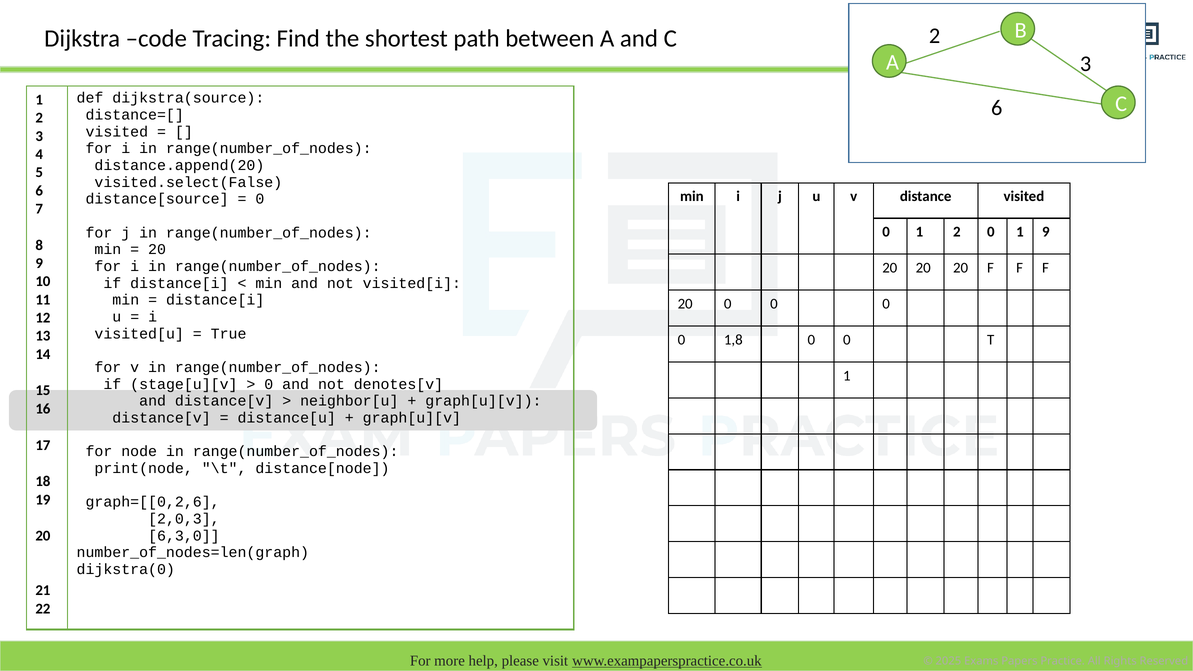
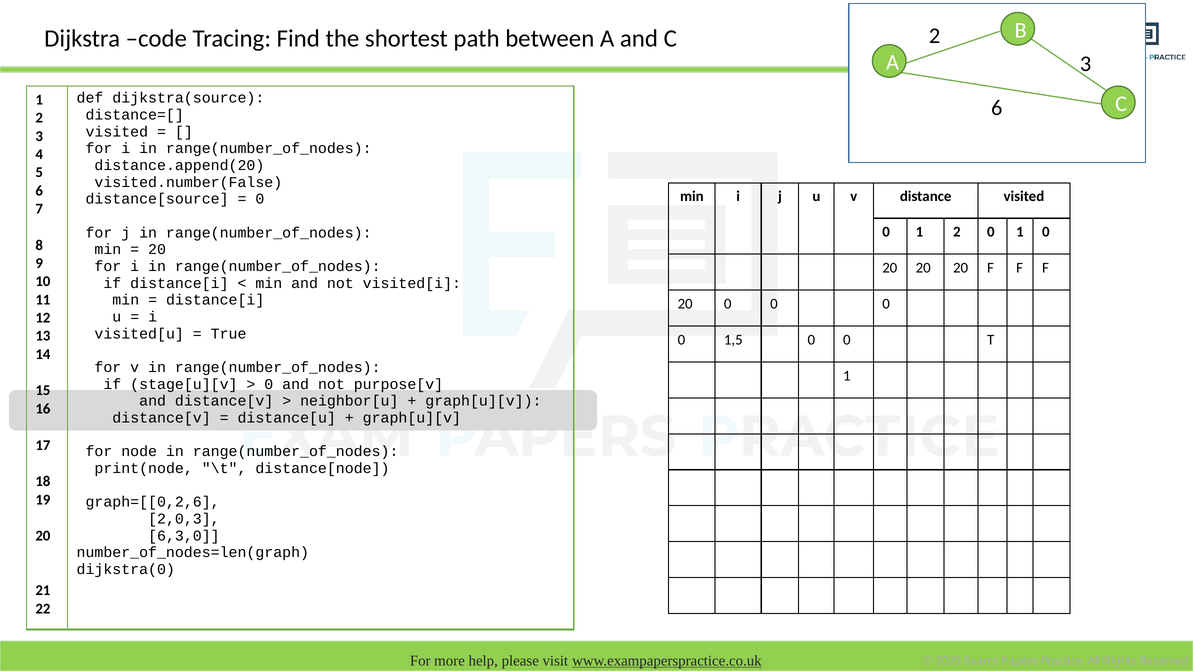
visited.select(False: visited.select(False -> visited.number(False (188, 182)
1 9: 9 -> 0 (1046, 232)
1,8: 1,8 -> 1,5 (733, 340)
denotes[v: denotes[v -> purpose[v (398, 384)
